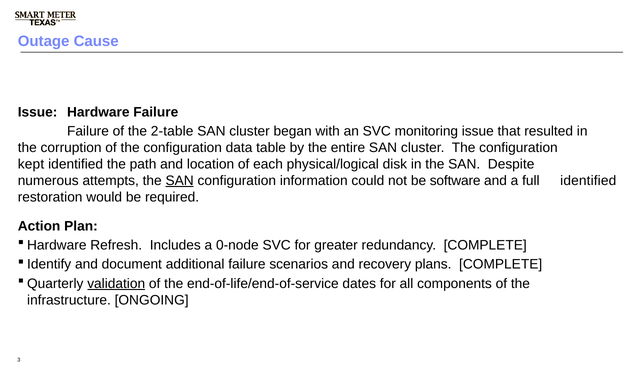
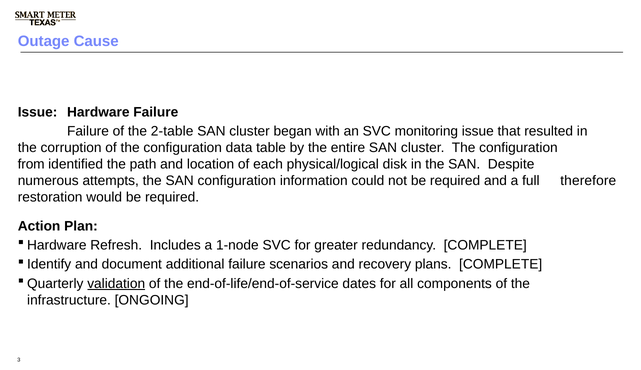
kept: kept -> from (31, 164)
SAN underline: present -> none (180, 181)
not be software: software -> required (455, 181)
full identified: identified -> therefore (588, 181)
0-node: 0-node -> 1-node (237, 245)
